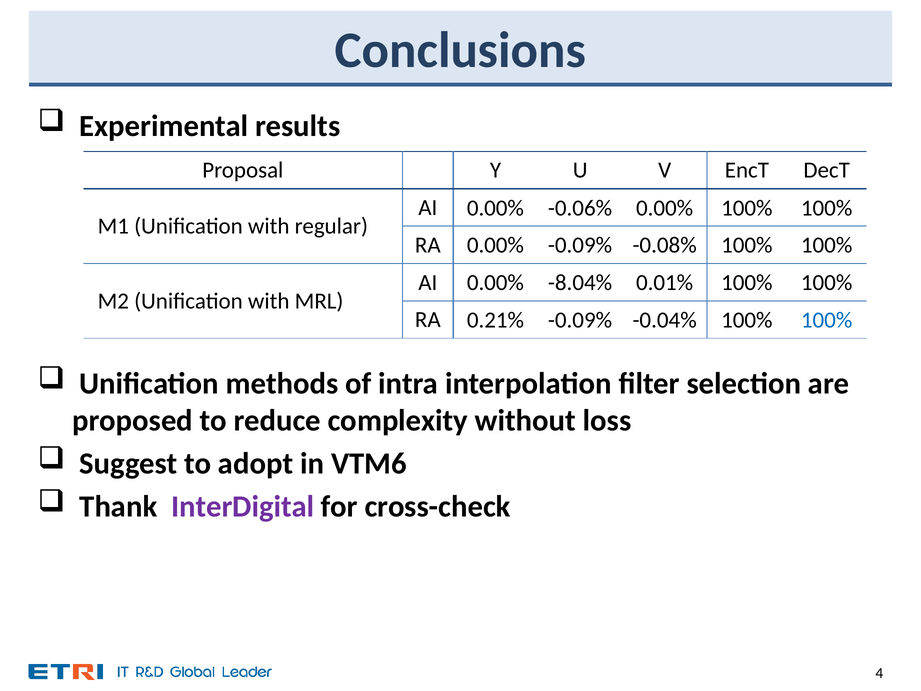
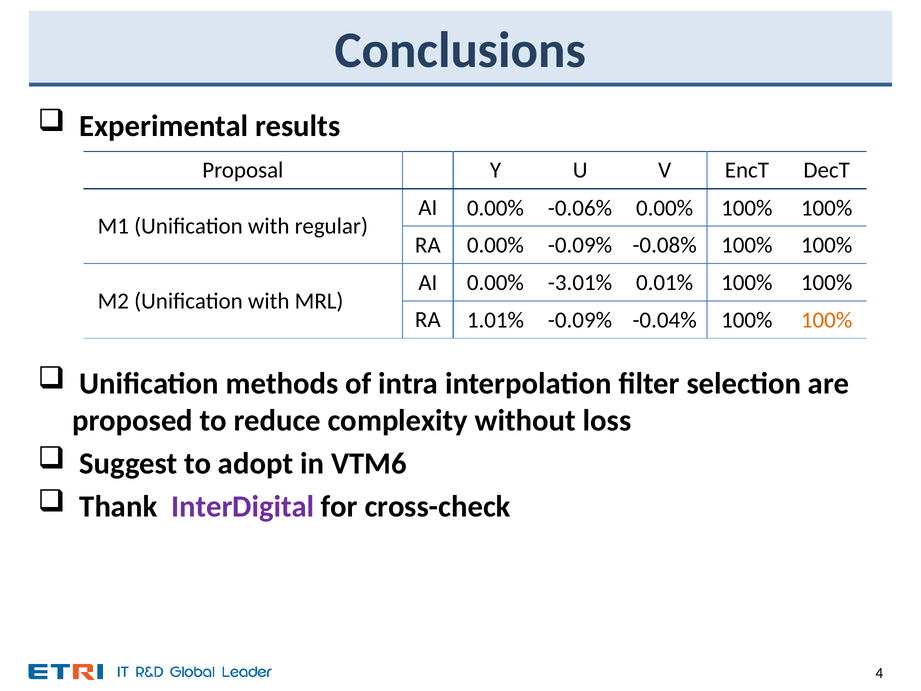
-8.04%: -8.04% -> -3.01% (580, 283)
0.21%: 0.21% -> 1.01% (495, 320)
100% colour: blue -> orange (827, 320)
